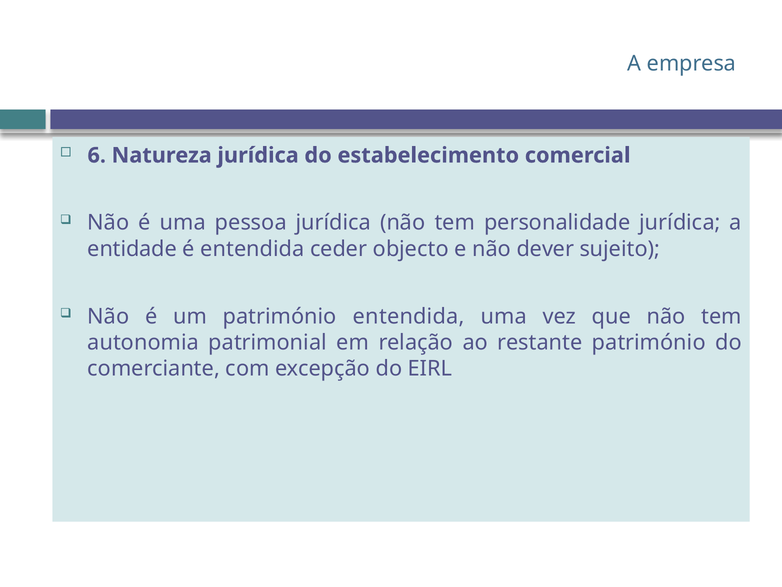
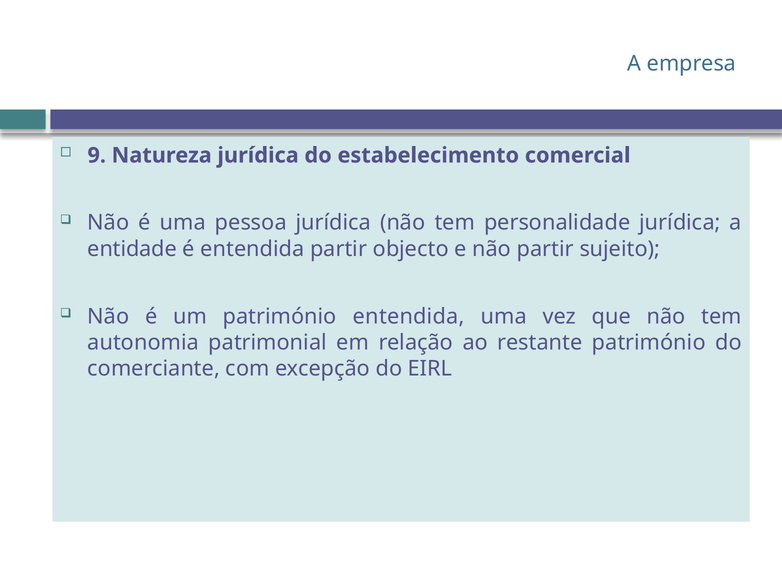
6: 6 -> 9 (97, 155)
entendida ceder: ceder -> partir (339, 249)
não dever: dever -> partir (545, 249)
